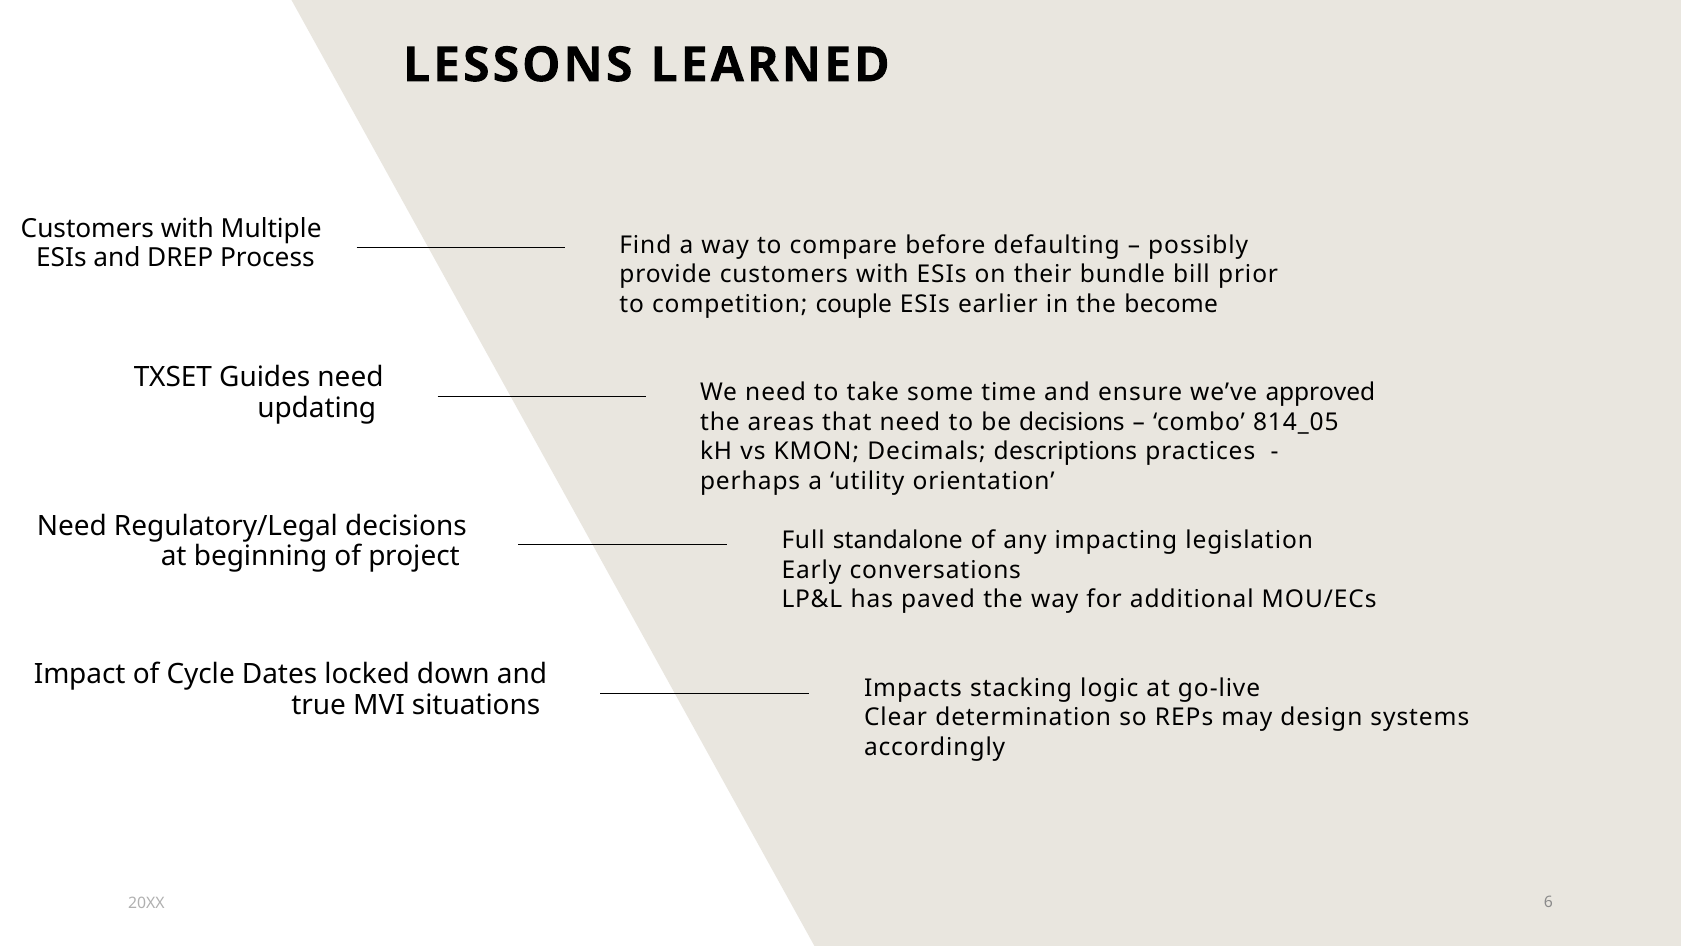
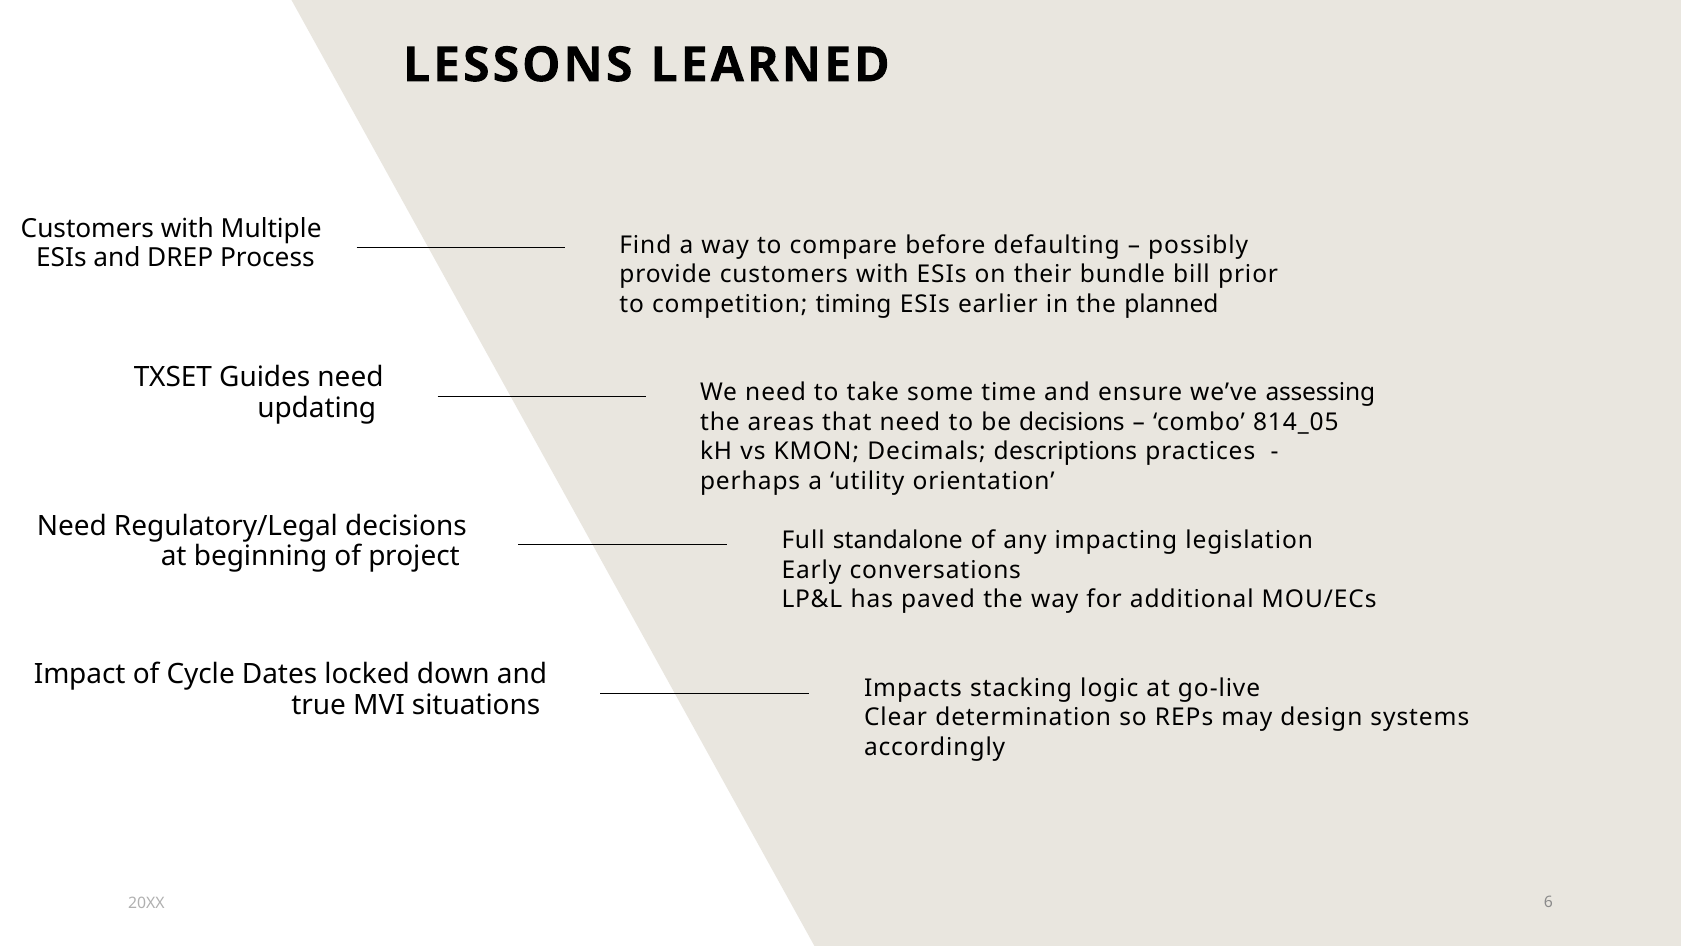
couple: couple -> timing (854, 304)
become: become -> planned (1171, 304)
approved: approved -> assessing (1320, 393)
